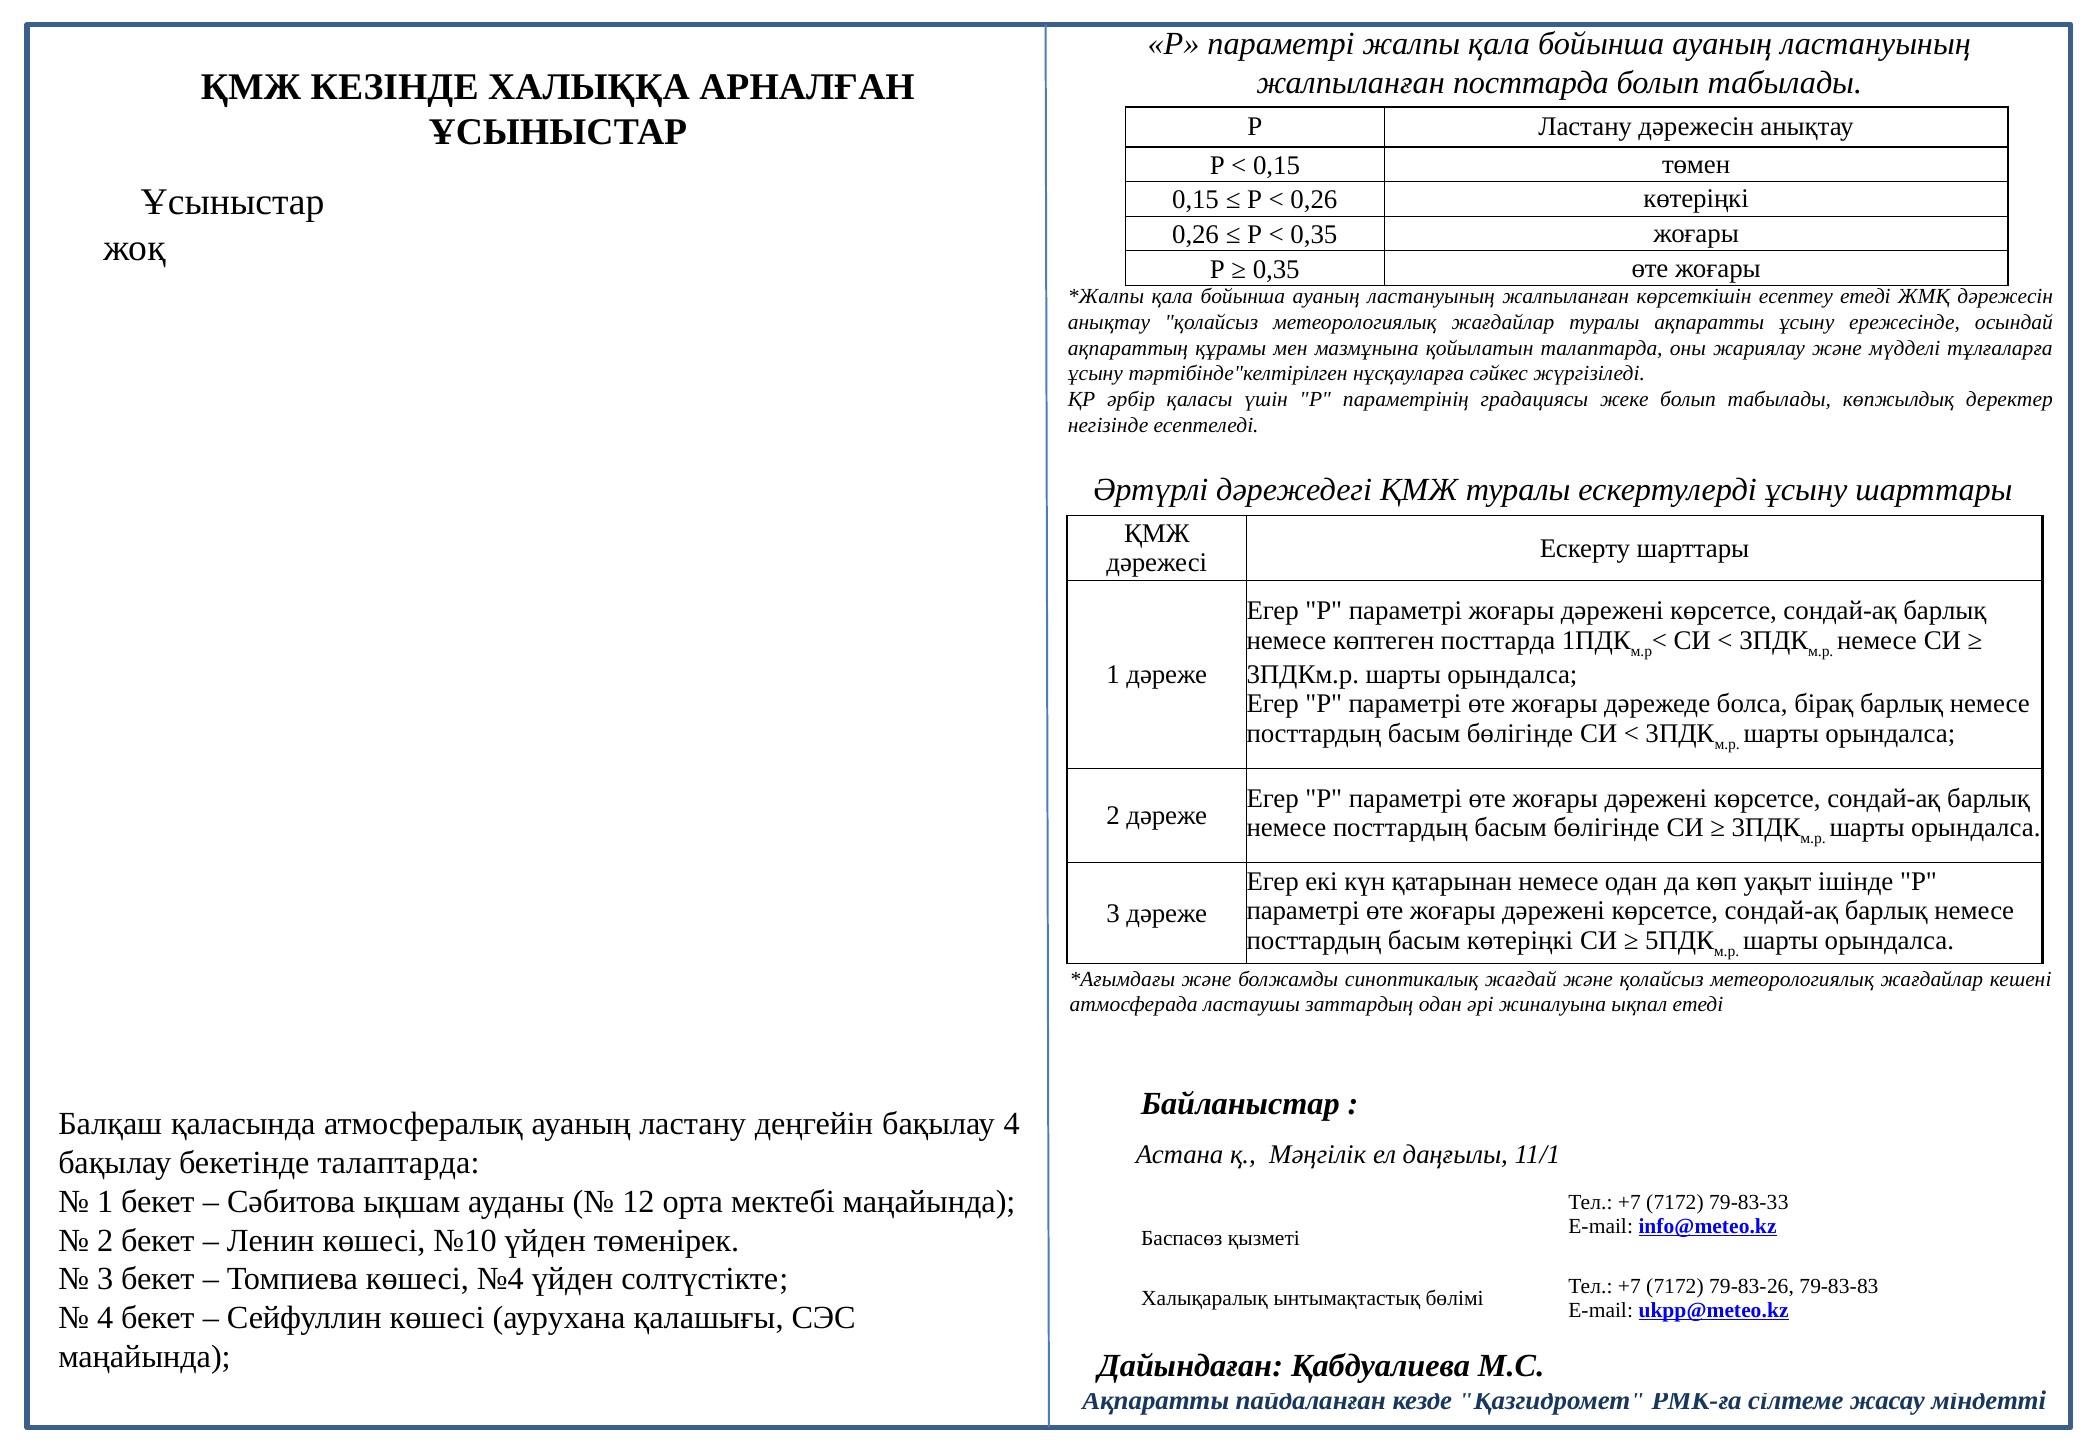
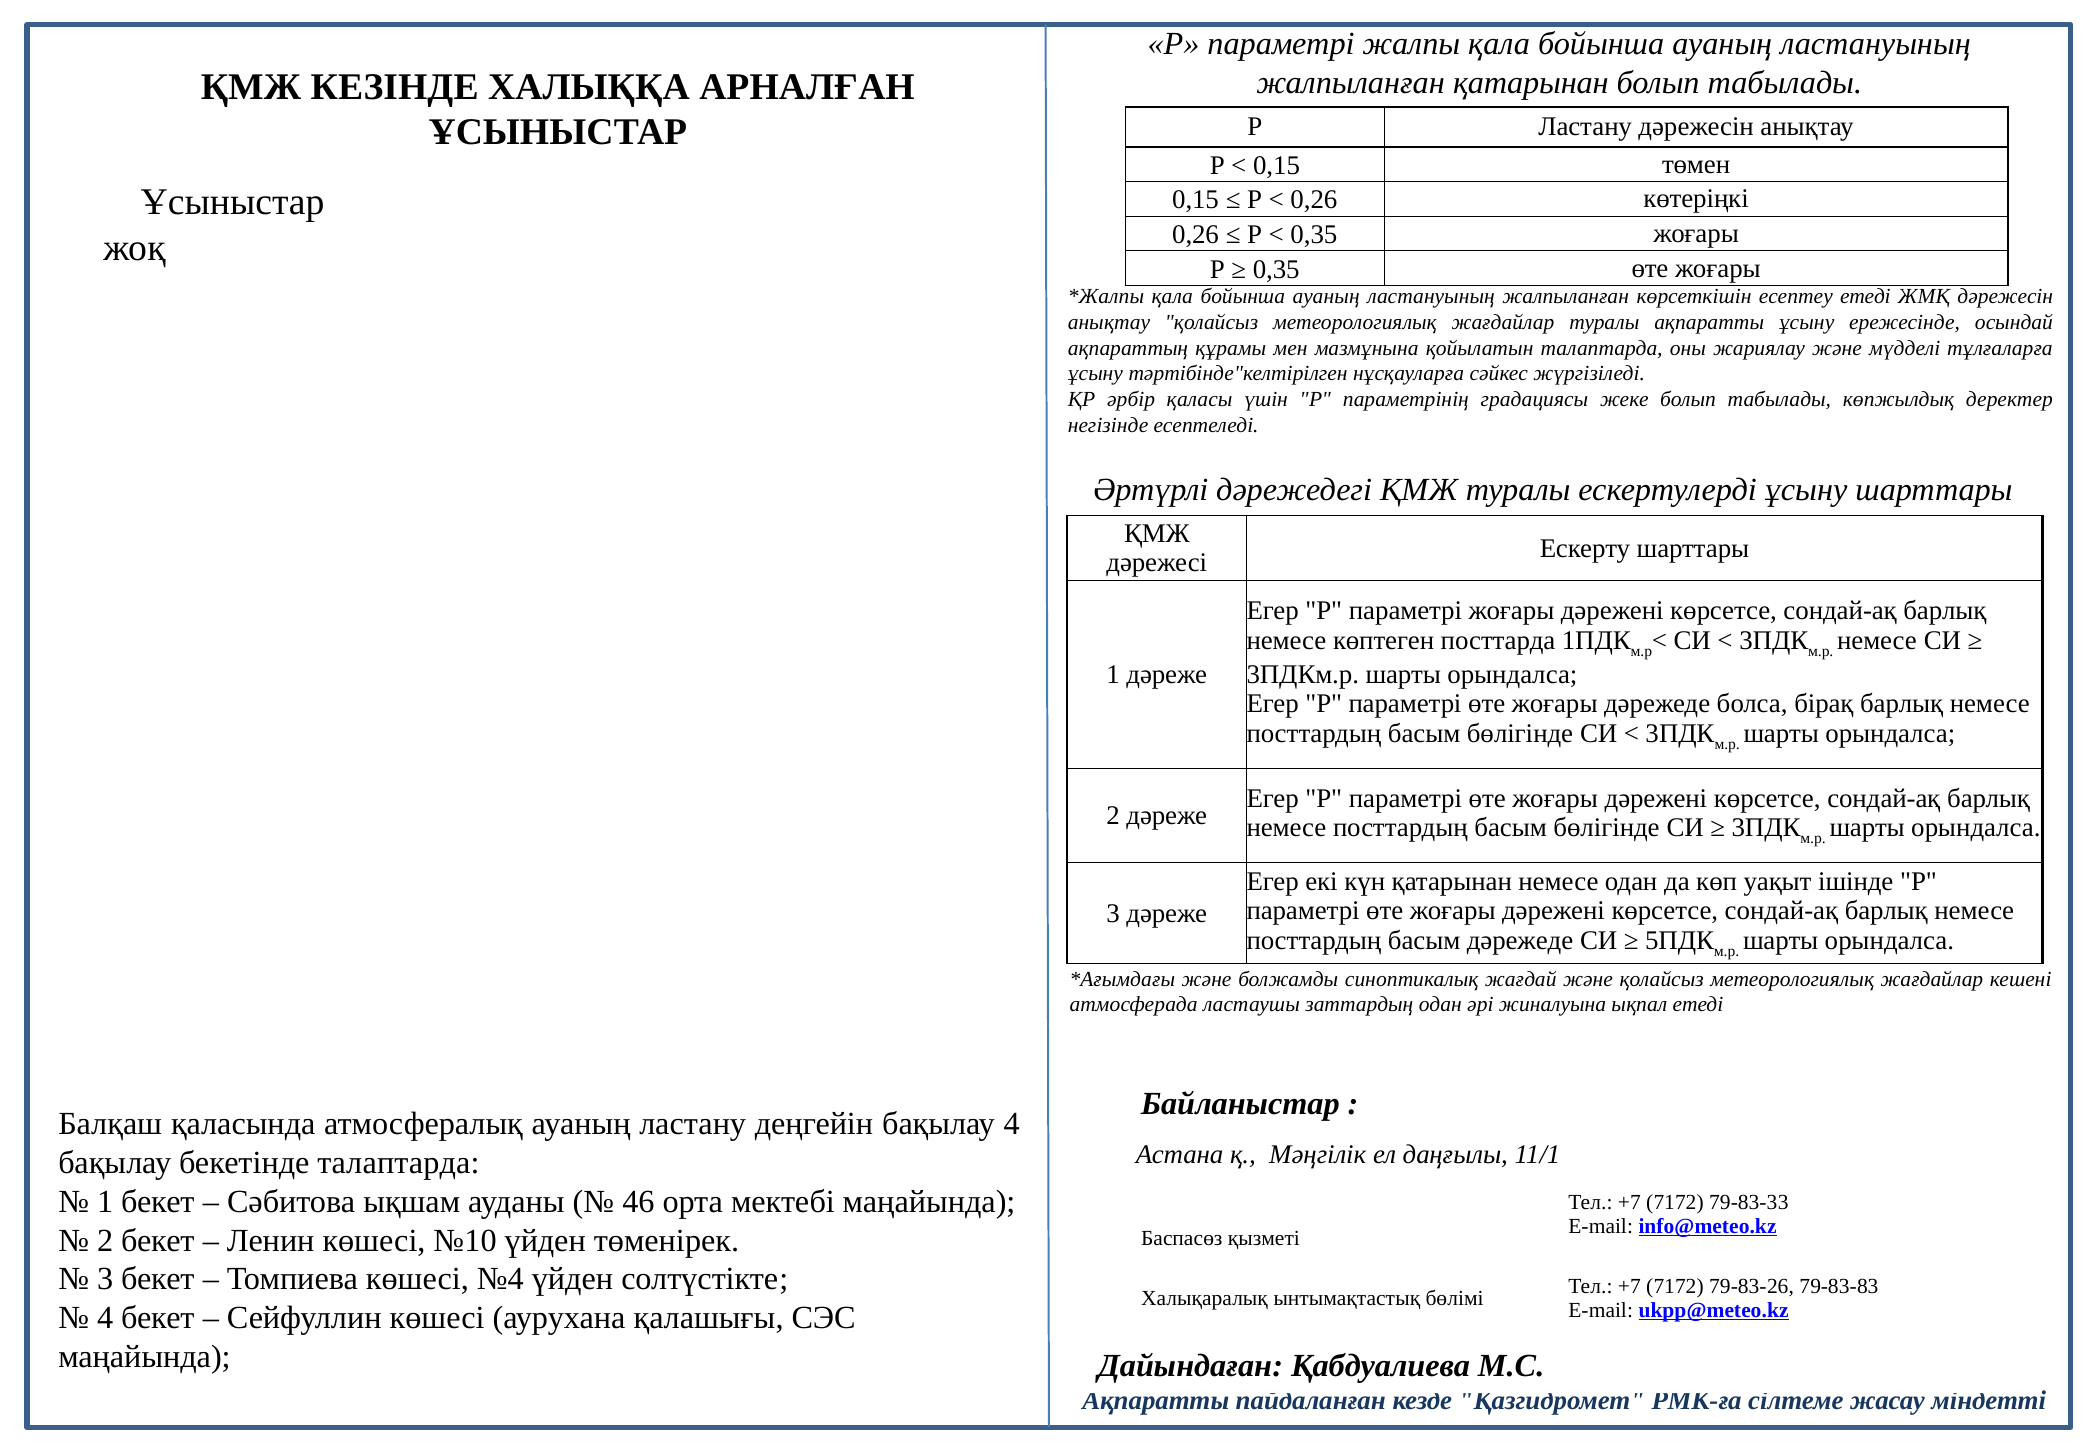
жалпыланған посттарда: посттарда -> қатарынан (1531, 83)
басым көтеріңкі: көтеріңкі -> дәрежеде (1520, 941)
12: 12 -> 46 (638, 1202)
